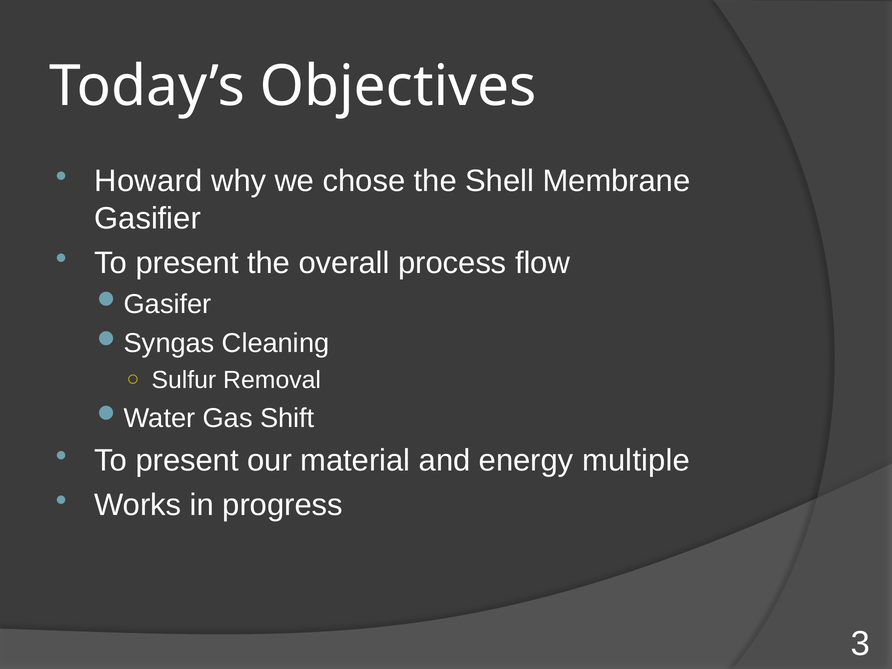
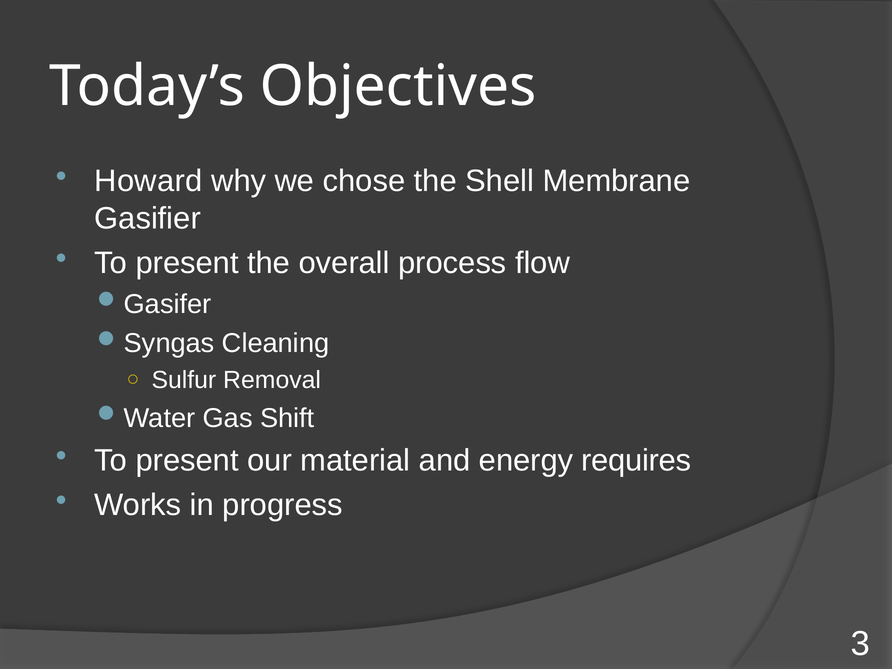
multiple: multiple -> requires (636, 461)
